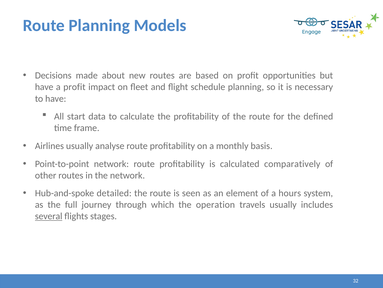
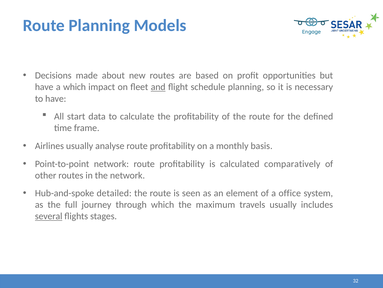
a profit: profit -> which (75, 87)
and underline: none -> present (158, 87)
hours: hours -> office (290, 193)
operation: operation -> maximum (215, 204)
